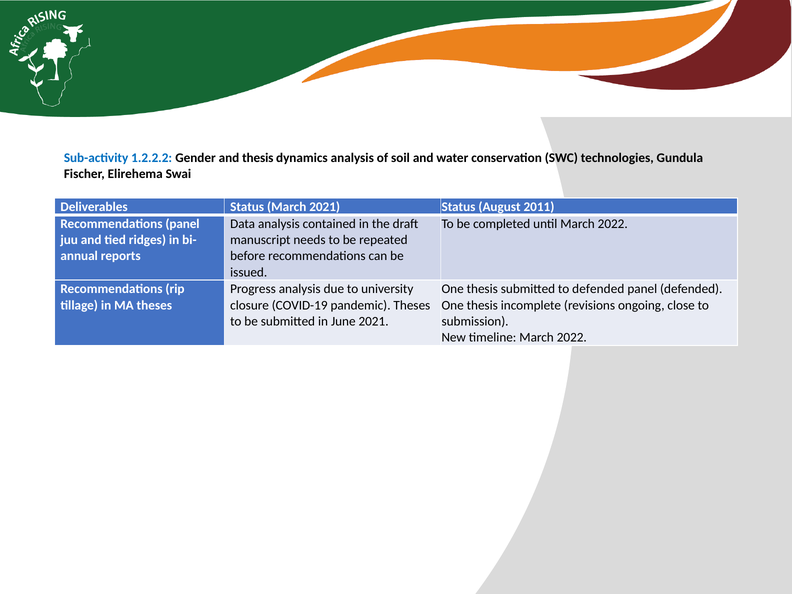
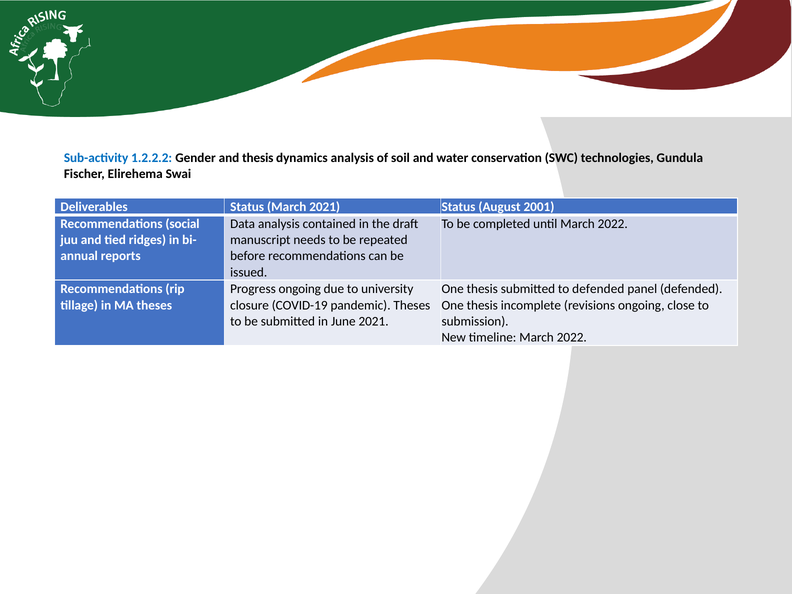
2011: 2011 -> 2001 (539, 207)
Recommendations panel: panel -> social (183, 224)
Progress analysis: analysis -> ongoing (300, 289)
